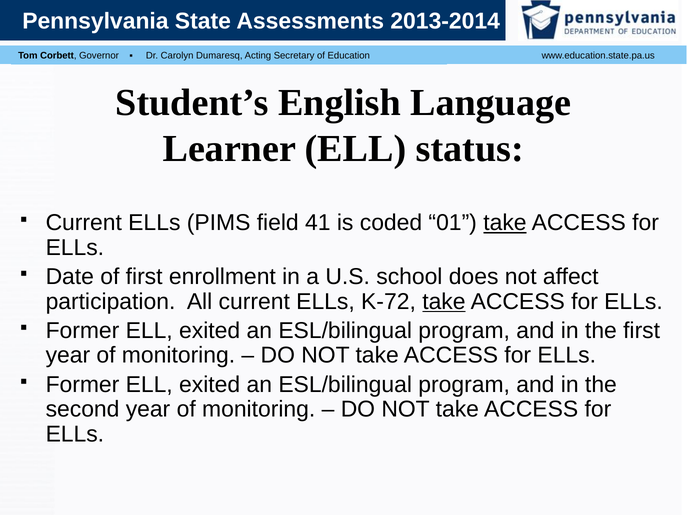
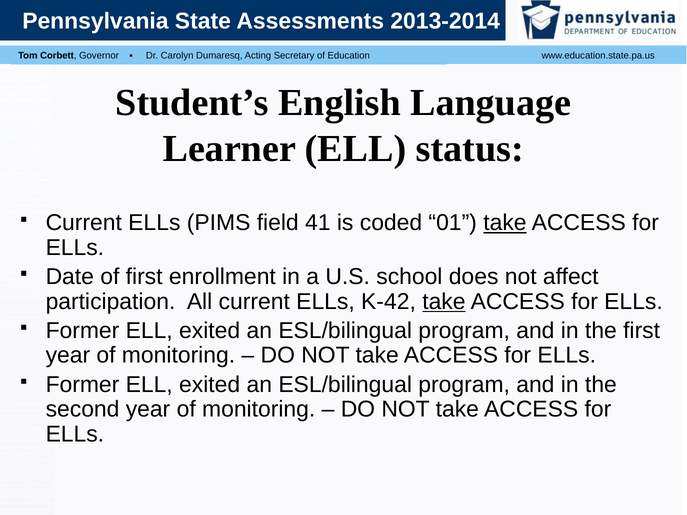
K-72: K-72 -> K-42 (388, 302)
